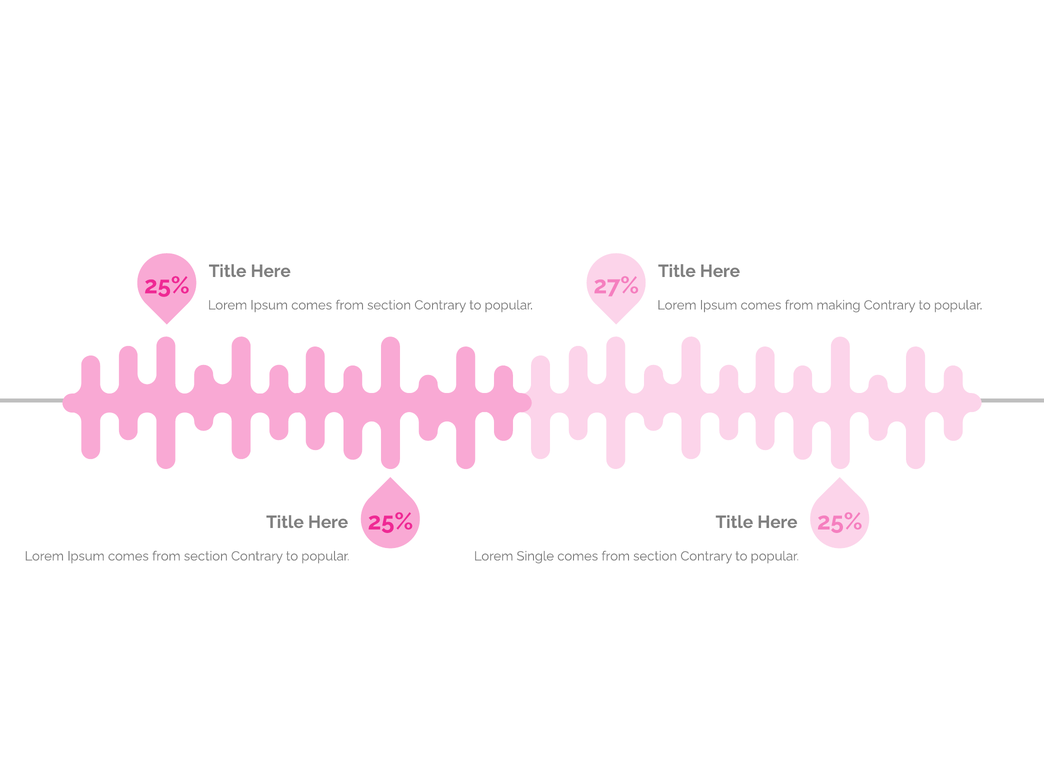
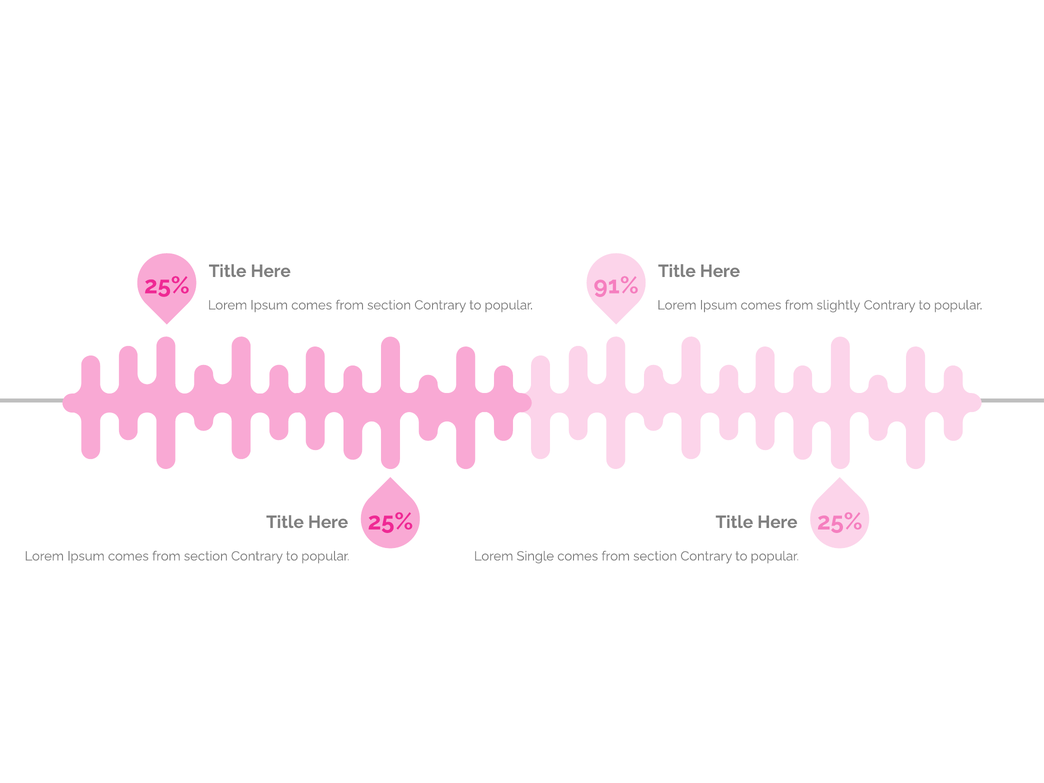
27%: 27% -> 91% (616, 285)
making: making -> slightly (838, 305)
